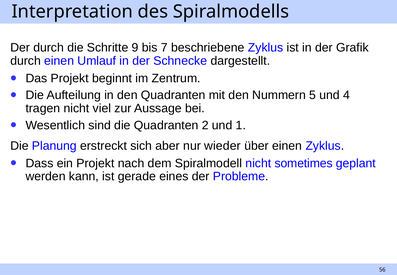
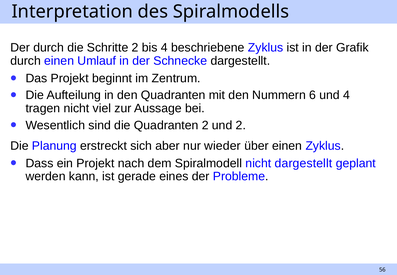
Schritte 9: 9 -> 2 (135, 48)
bis 7: 7 -> 4 (164, 48)
5: 5 -> 6 (313, 95)
und 1: 1 -> 2 (241, 125)
nicht sometimes: sometimes -> dargestellt (303, 163)
